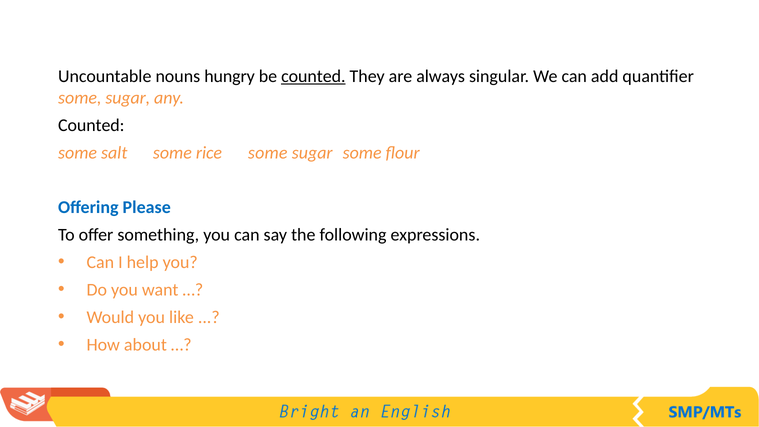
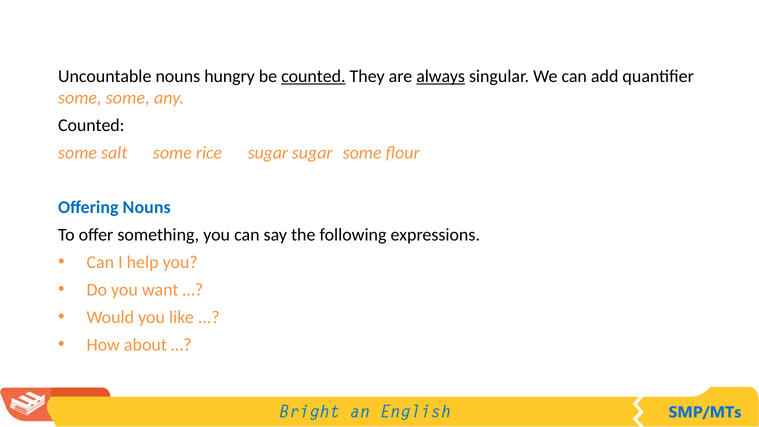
always underline: none -> present (441, 76)
sugar: sugar -> some (128, 98)
rice some: some -> sugar (268, 153)
Offering Please: Please -> Nouns (147, 207)
